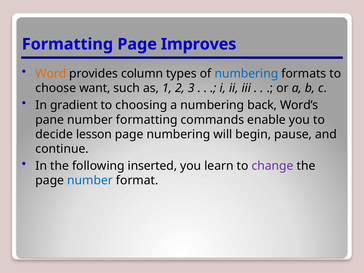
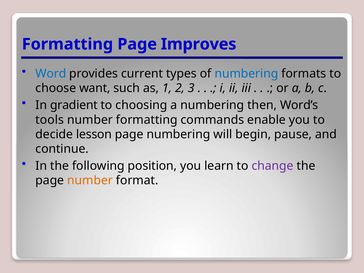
Word colour: orange -> blue (51, 74)
column: column -> current (142, 74)
back: back -> then (262, 105)
pane: pane -> tools (50, 120)
inserted: inserted -> position (152, 166)
number colour: blue -> orange (90, 180)
